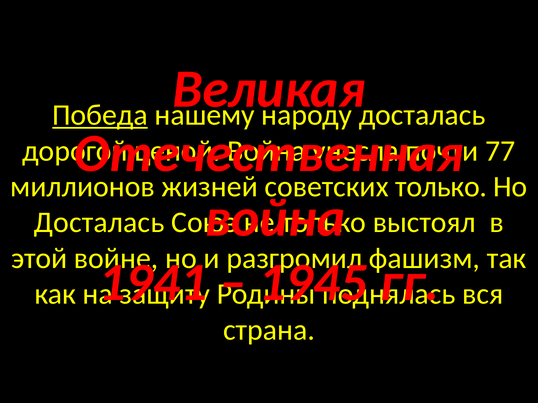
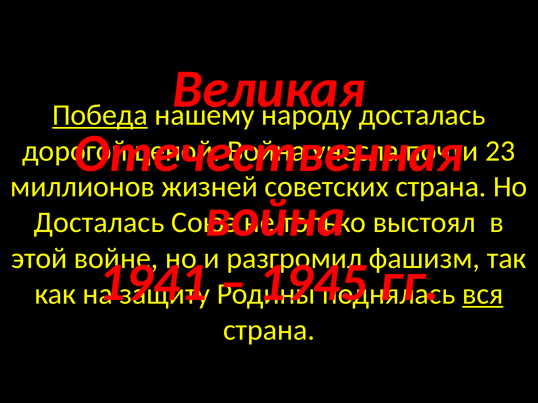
77: 77 -> 23 (500, 151)
только: только -> страна (441, 187)
вся underline: none -> present (483, 294)
